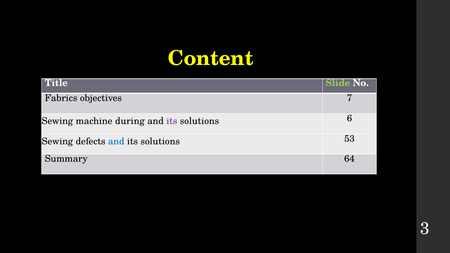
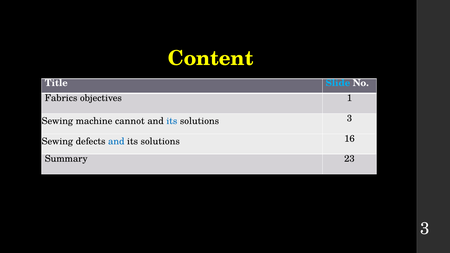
Slide colour: light green -> light blue (338, 83)
7: 7 -> 1 (349, 98)
during: during -> cannot (130, 121)
its colour: purple -> blue (172, 121)
solutions 6: 6 -> 3 (349, 118)
53: 53 -> 16 (349, 139)
64: 64 -> 23 (349, 159)
